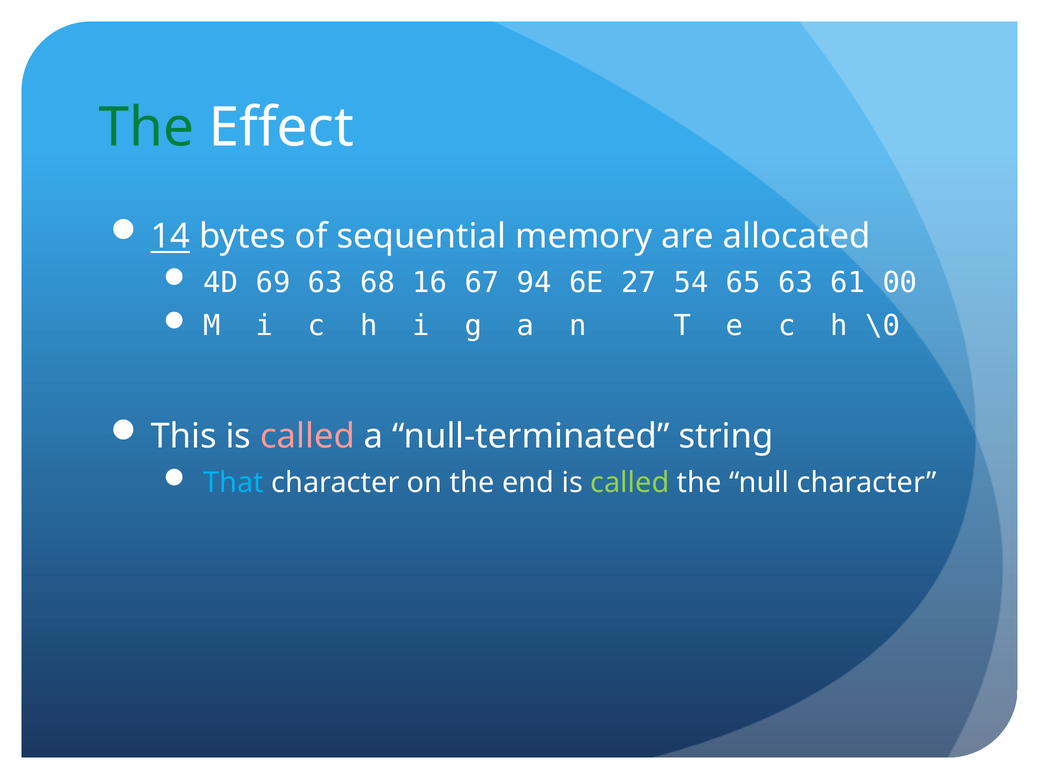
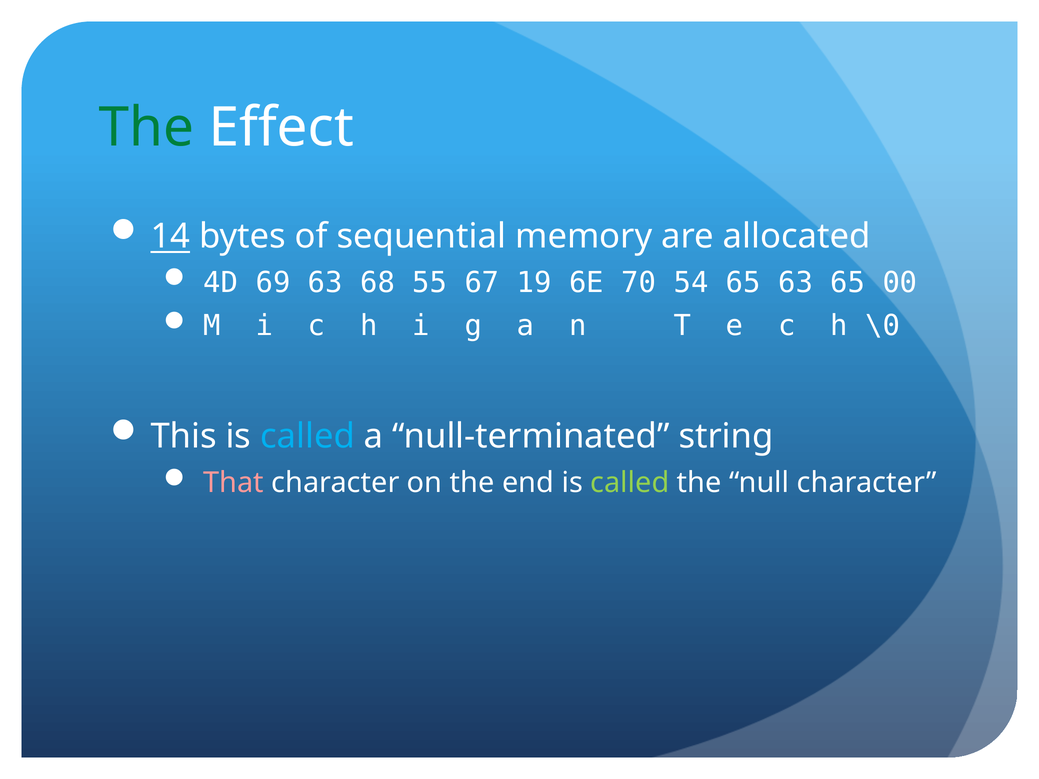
16: 16 -> 55 (430, 283)
94: 94 -> 19 (534, 283)
27: 27 -> 70 (639, 283)
63 61: 61 -> 65 (848, 283)
called colour: pink -> light blue (307, 437)
That colour: light blue -> pink (234, 483)
